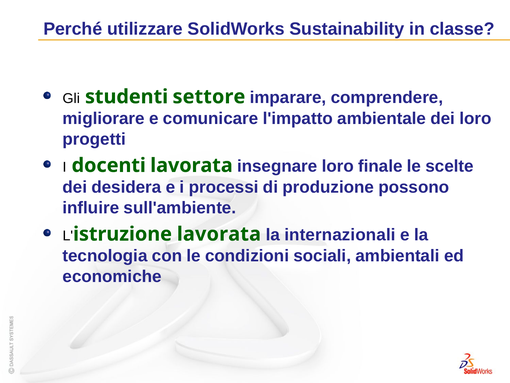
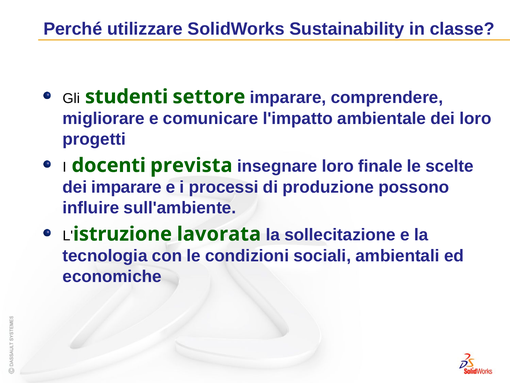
docenti lavorata: lavorata -> prevista (191, 165)
dei desidera: desidera -> imparare (126, 187)
internazionali: internazionali -> sollecitazione (340, 235)
